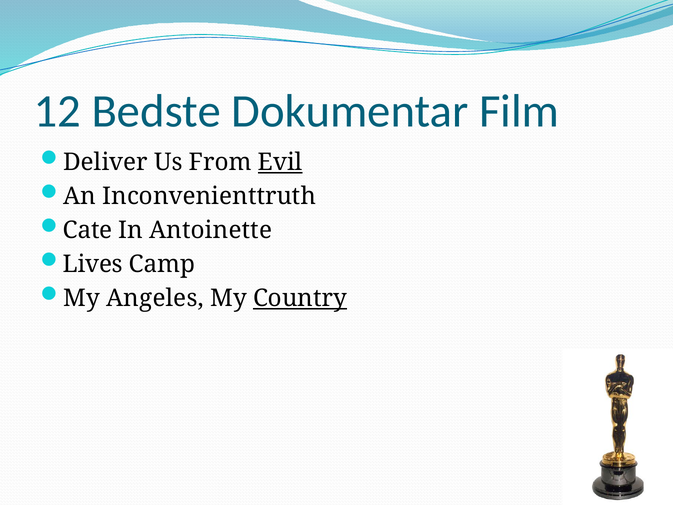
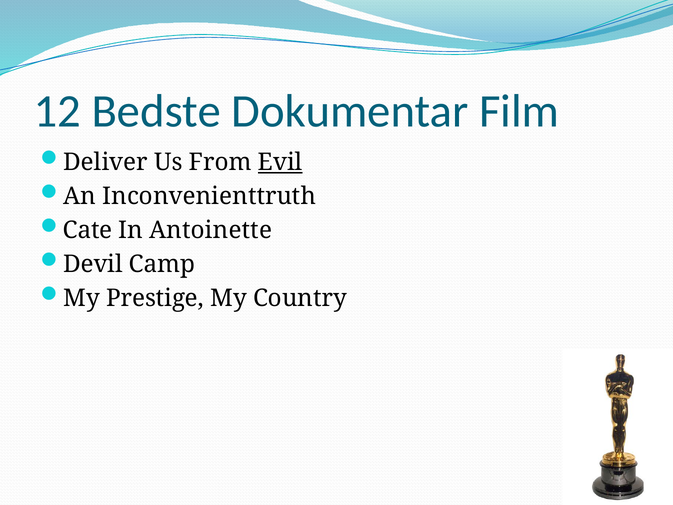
Lives: Lives -> Devil (93, 264)
Angeles: Angeles -> Prestige (155, 298)
Country underline: present -> none (300, 298)
